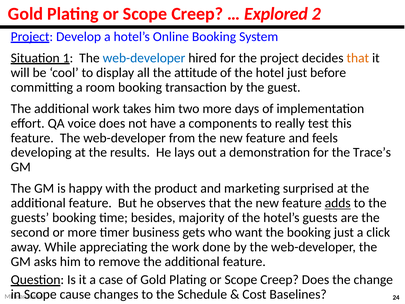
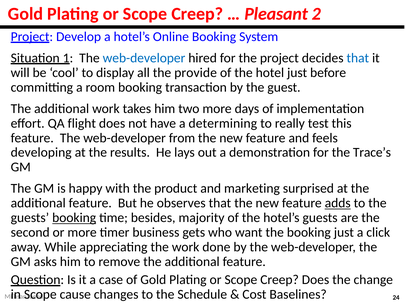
Explored: Explored -> Pleasant (276, 14)
that colour: orange -> blue (358, 58)
attitude: attitude -> provide (196, 73)
voice: voice -> flight (82, 123)
components: components -> determining (223, 123)
booking underline: none -> present (74, 218)
